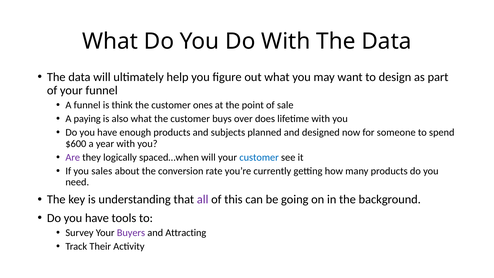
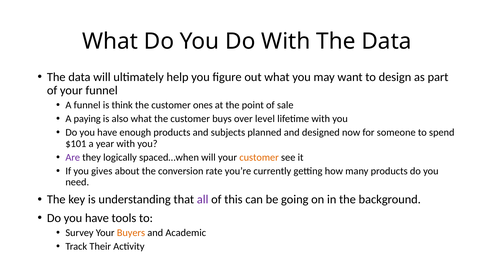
does: does -> level (265, 119)
$600: $600 -> $101 (76, 144)
customer colour: blue -> orange (259, 157)
sales: sales -> gives (102, 171)
Buyers colour: purple -> orange (131, 233)
Attracting: Attracting -> Academic (186, 233)
